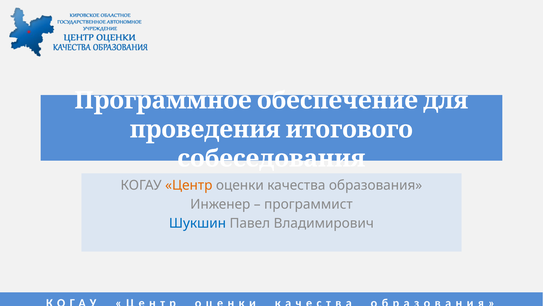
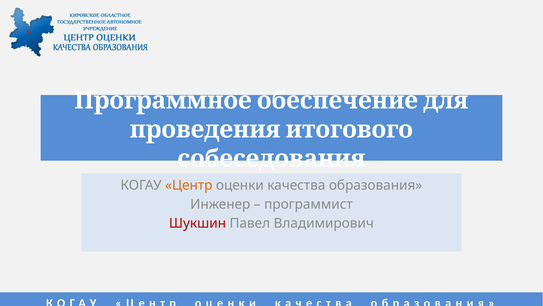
Шукшин colour: blue -> red (198, 223)
